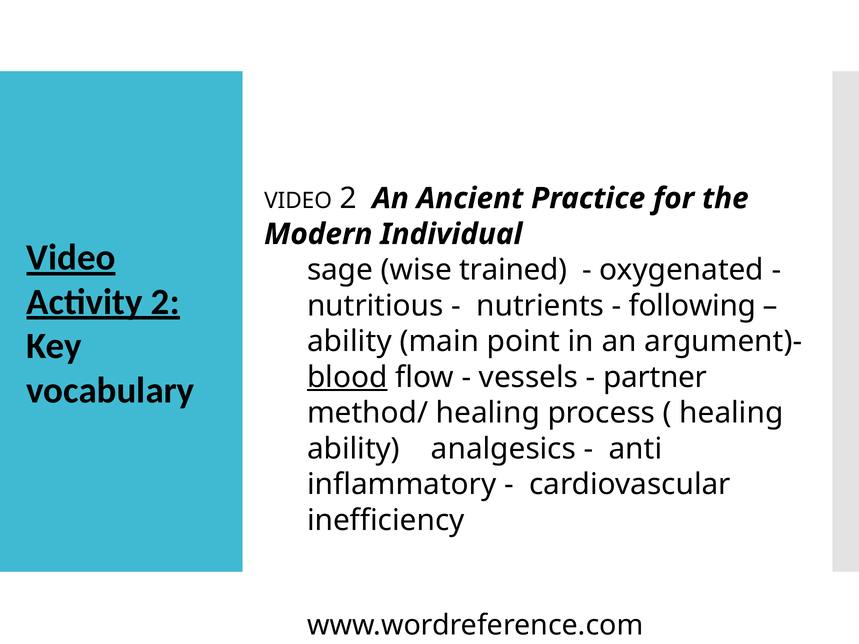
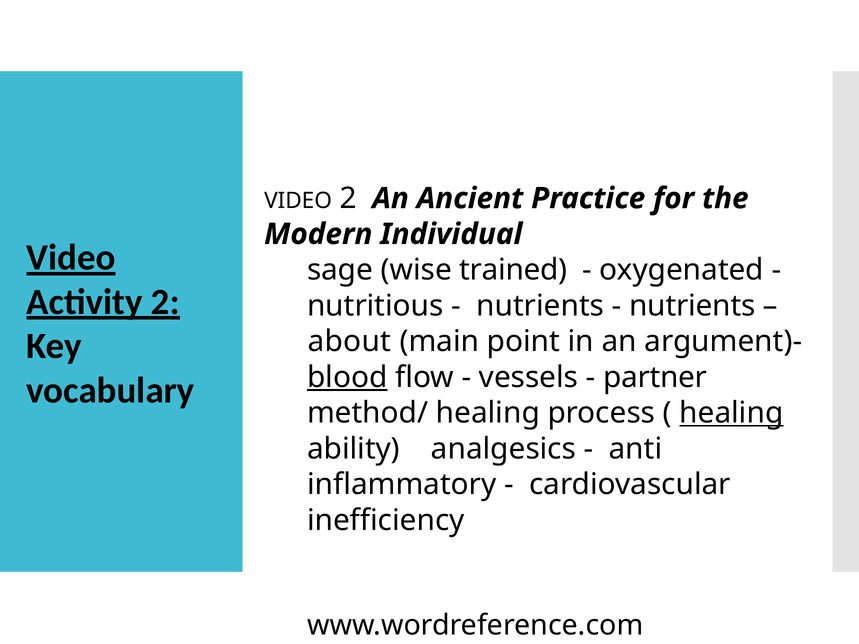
following: following -> nutrients (692, 306)
ability: ability -> about (349, 342)
healing underline: none -> present (731, 413)
